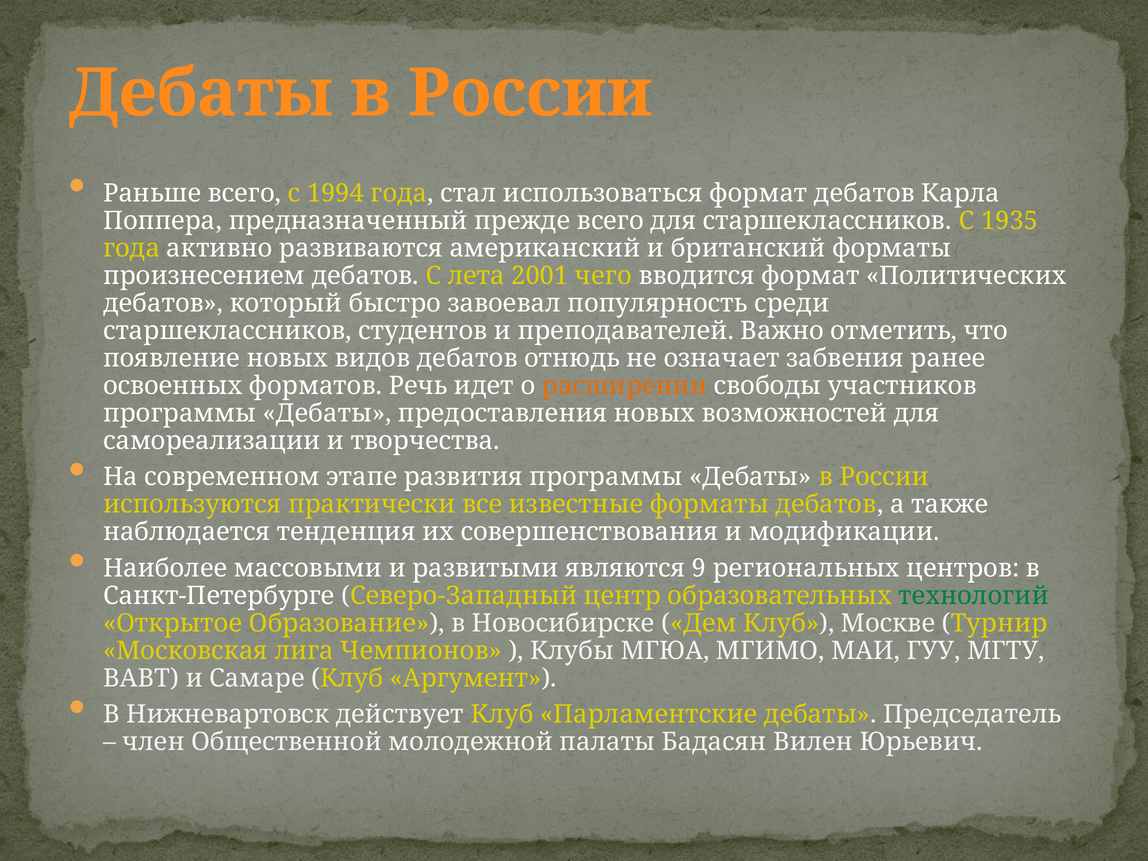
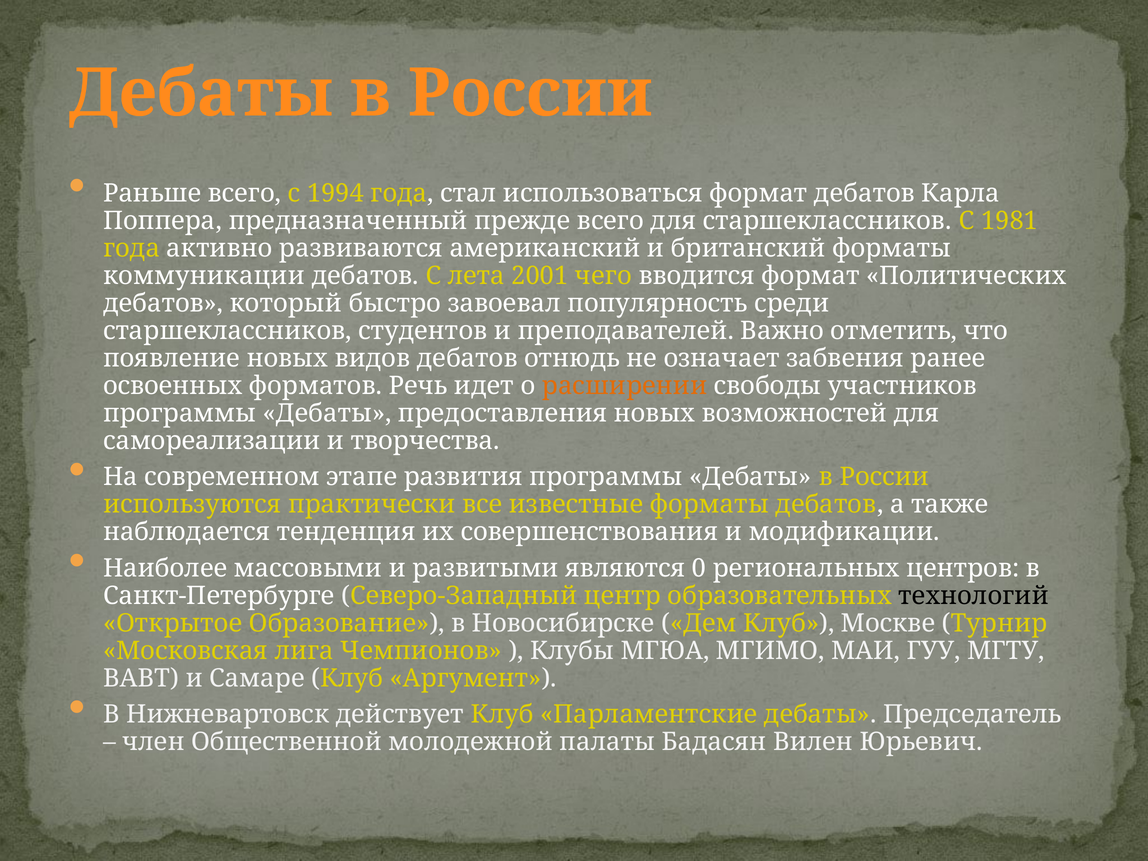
1935: 1935 -> 1981 (1010, 221)
произнесением: произнесением -> коммуникации (204, 276)
9: 9 -> 0 (699, 568)
технологий colour: green -> black (974, 596)
